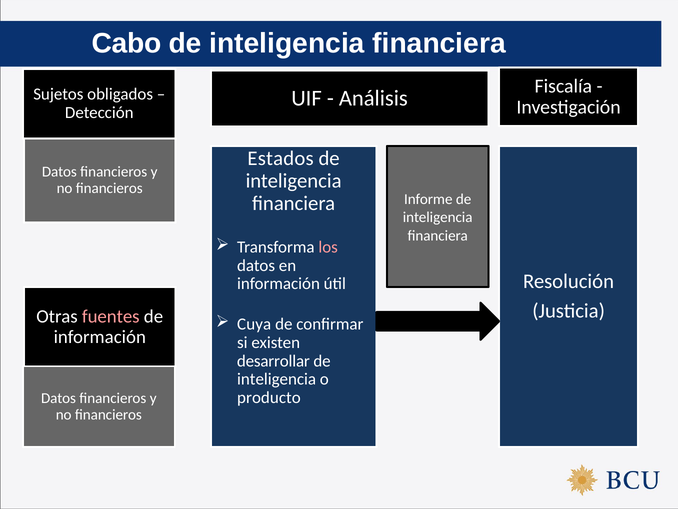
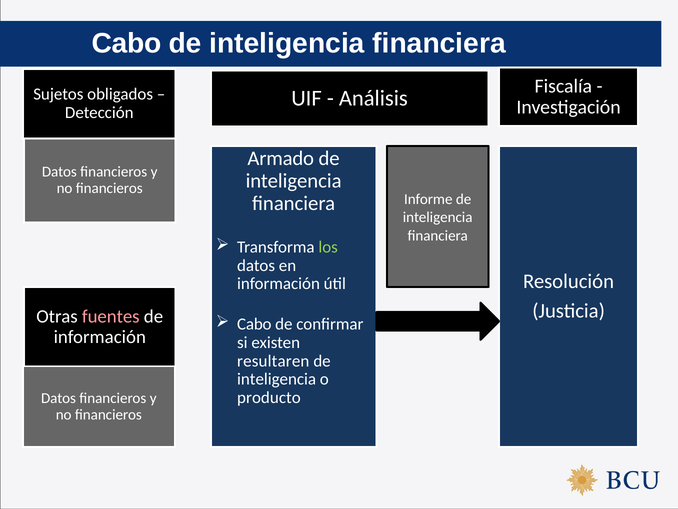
Estados: Estados -> Armado (281, 158)
los colour: pink -> light green (328, 247)
Cuya: Cuya -> Cabo (254, 324)
desarrollar: desarrollar -> resultaren (273, 361)
